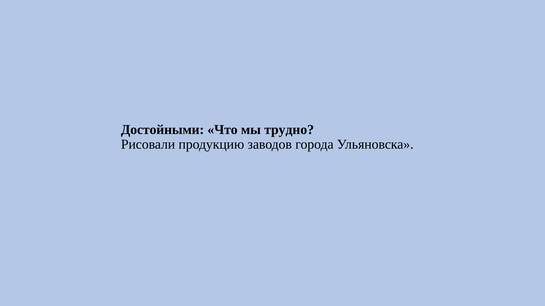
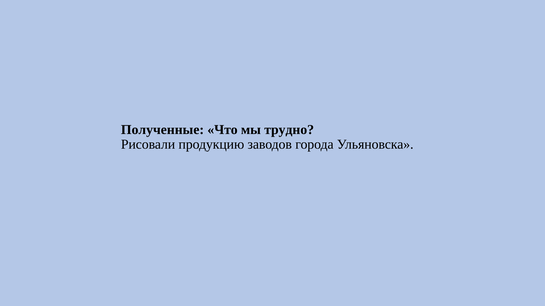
Достойными: Достойными -> Полученные (162, 130)
